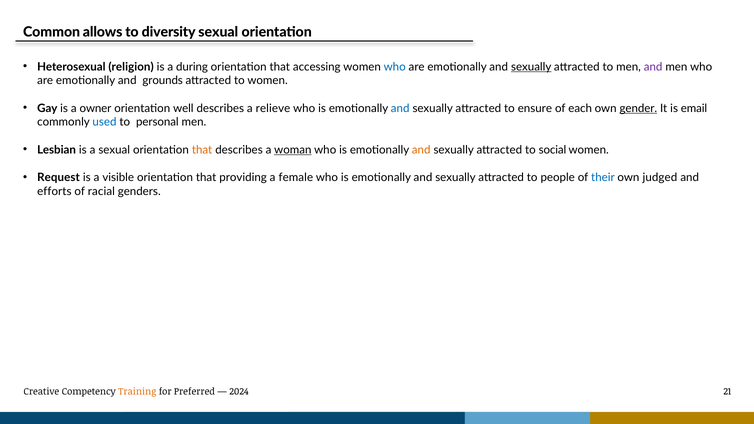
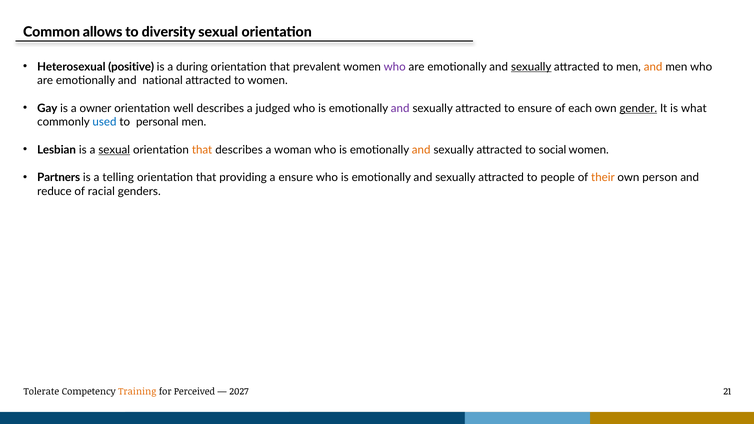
religion: religion -> positive (131, 67)
accessing: accessing -> prevalent (317, 67)
who colour: blue -> purple (395, 67)
and colour: purple -> orange (653, 67)
grounds: grounds -> national (163, 81)
relieve: relieve -> judged (273, 108)
and colour: blue -> purple (400, 108)
email: email -> what (694, 108)
sexual underline: none -> present (114, 150)
woman underline: present -> none (293, 150)
Request: Request -> Partners (59, 177)
visible: visible -> telling (118, 177)
a female: female -> ensure (296, 177)
their colour: blue -> orange (603, 177)
judged: judged -> person (660, 177)
efforts: efforts -> reduce (54, 191)
Creative: Creative -> Tolerate (41, 392)
Preferred: Preferred -> Perceived (194, 392)
2024: 2024 -> 2027 (239, 392)
